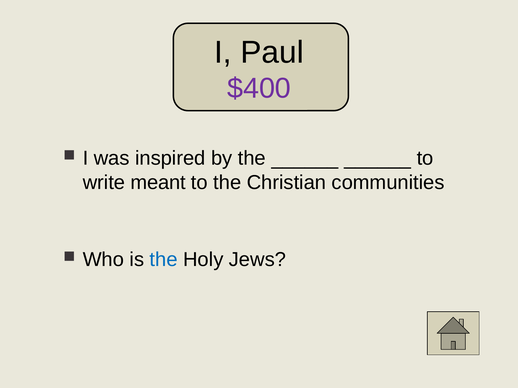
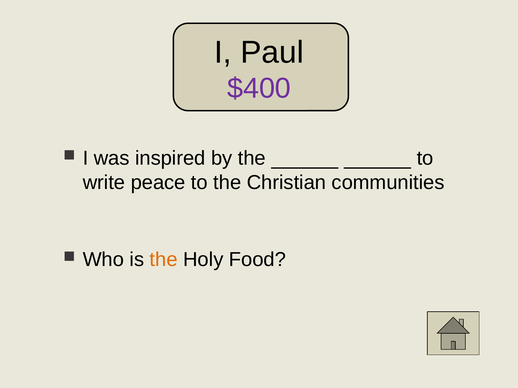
meant: meant -> peace (158, 183)
the colour: blue -> orange (164, 260)
Jews: Jews -> Food (257, 260)
